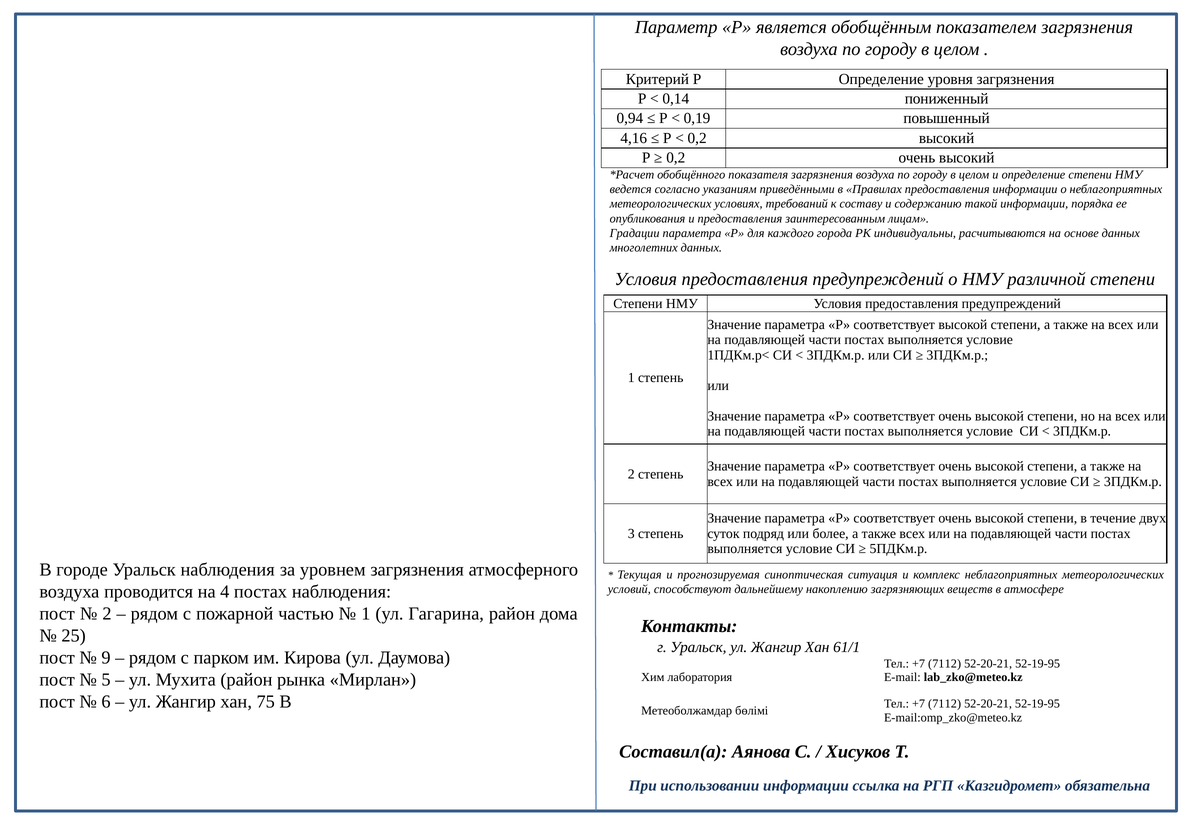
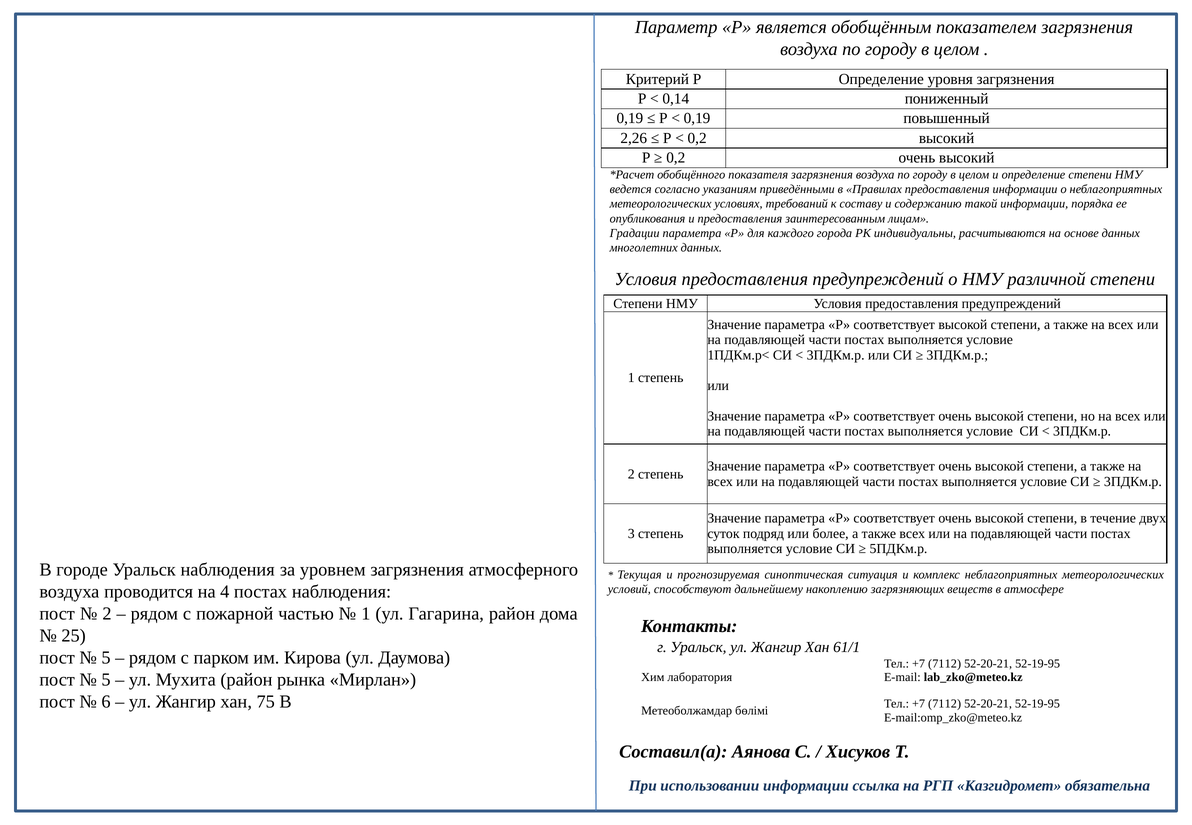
0,94: 0,94 -> 0,19 (630, 118)
4,16: 4,16 -> 2,26 (634, 138)
9: 9 -> 5 (106, 658)
